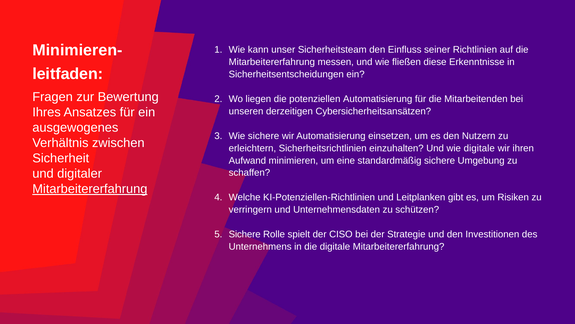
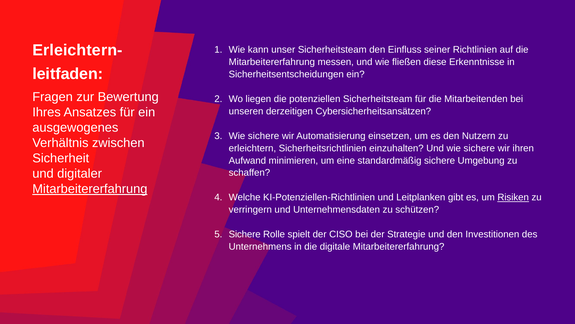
Minimieren-: Minimieren- -> Erleichtern- (77, 50)
potenziellen Automatisierung: Automatisierung -> Sicherheitsteam (378, 99)
Und wie digitale: digitale -> sichere (479, 148)
Risiken underline: none -> present (513, 197)
